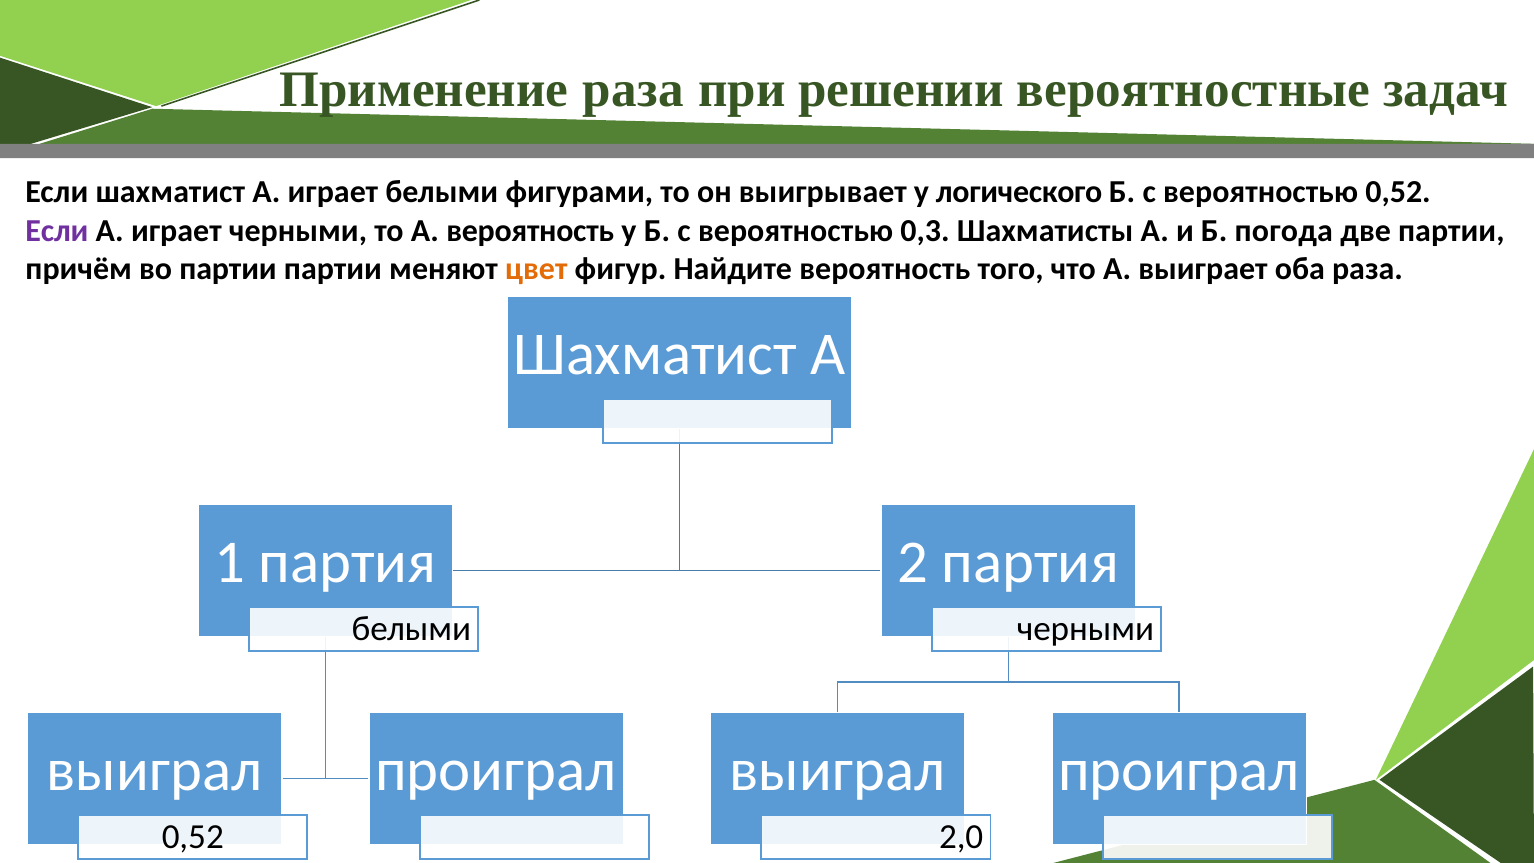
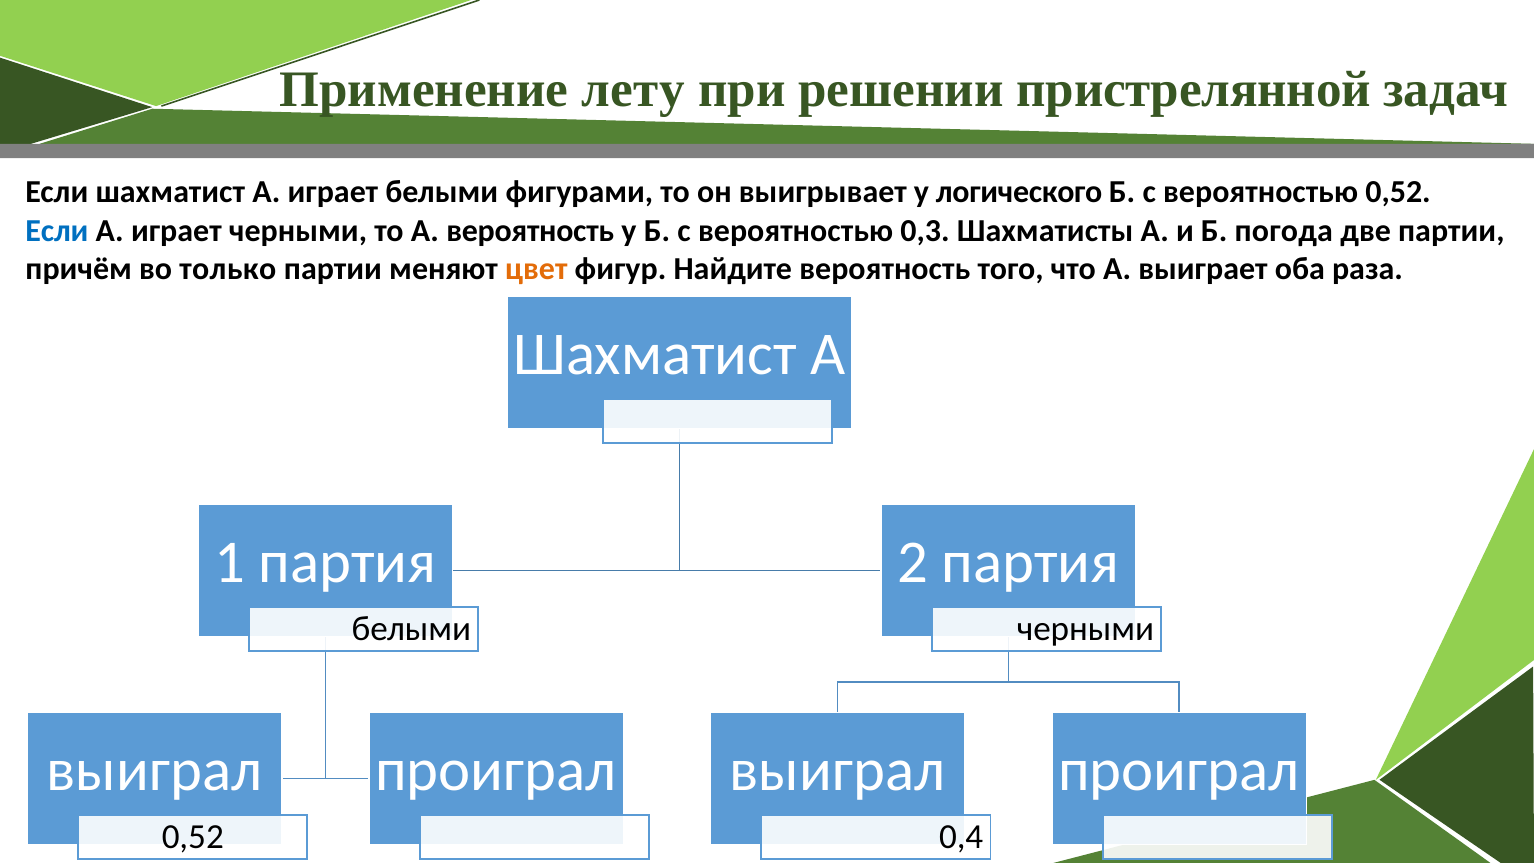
Применение раза: раза -> лету (633, 90)
вероятностные: вероятностные -> пристрелянной (1194, 90)
Если colour: purple -> blue (57, 231)
во партии: партии -> только (228, 269)
2,0: 2,0 -> 0,4 (961, 837)
